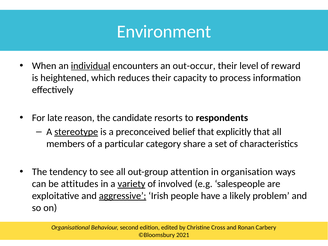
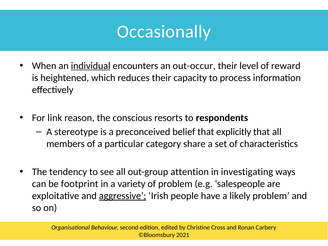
Environment: Environment -> Occasionally (164, 32)
late: late -> link (55, 118)
candidate: candidate -> conscious (132, 118)
stereotype underline: present -> none (76, 132)
organisation: organisation -> investigating (247, 172)
attitudes: attitudes -> footprint (80, 184)
variety underline: present -> none (131, 184)
of involved: involved -> problem (175, 184)
